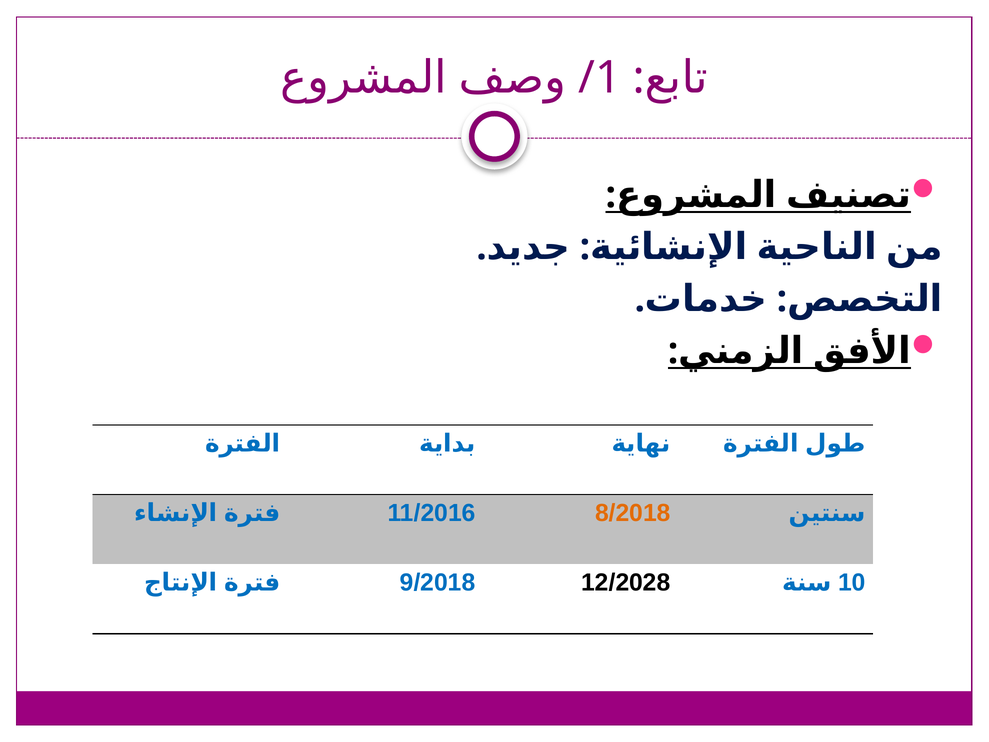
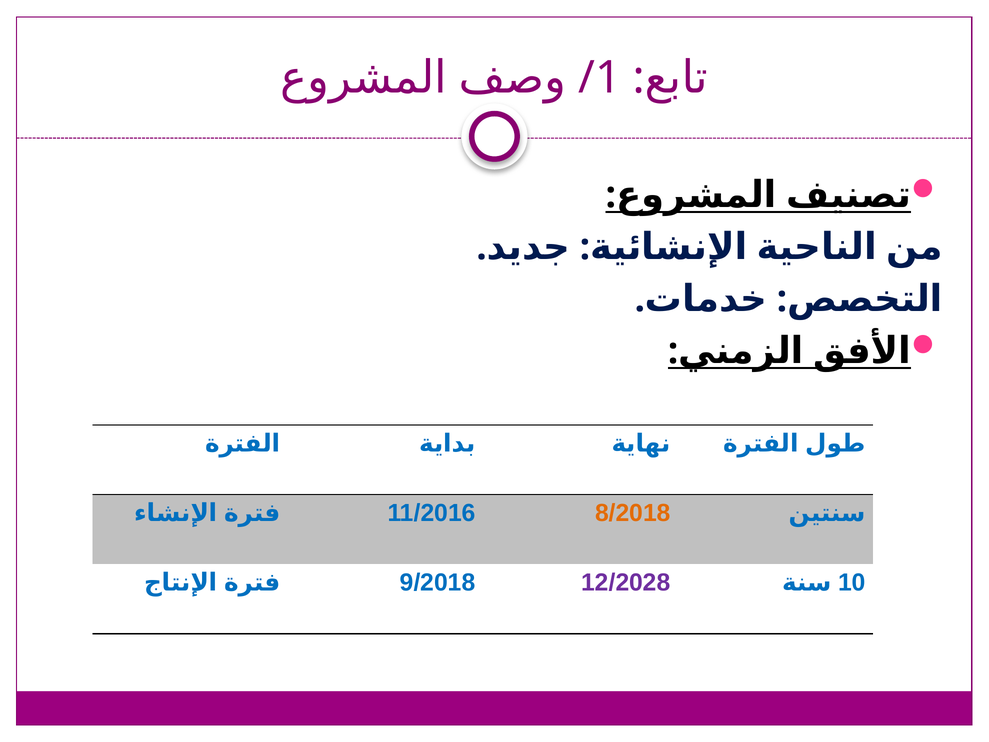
12/2028 colour: black -> purple (626, 582)
